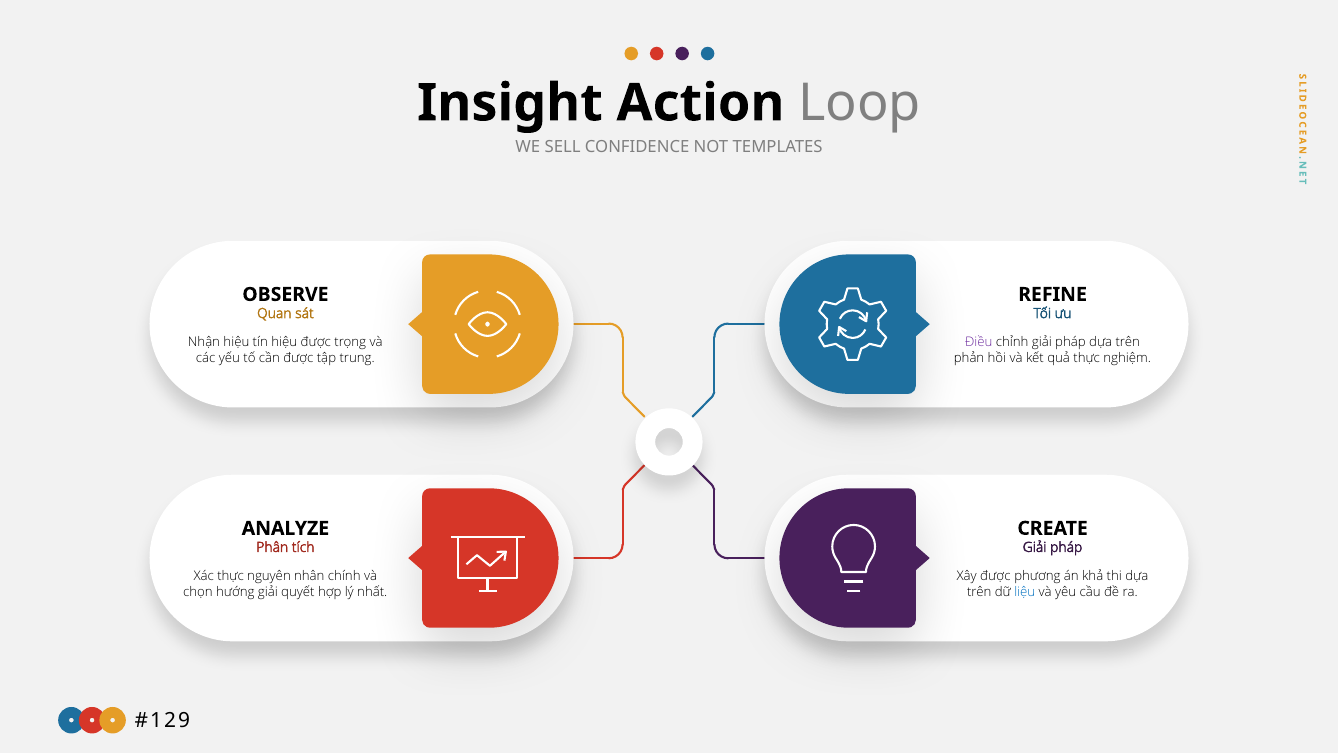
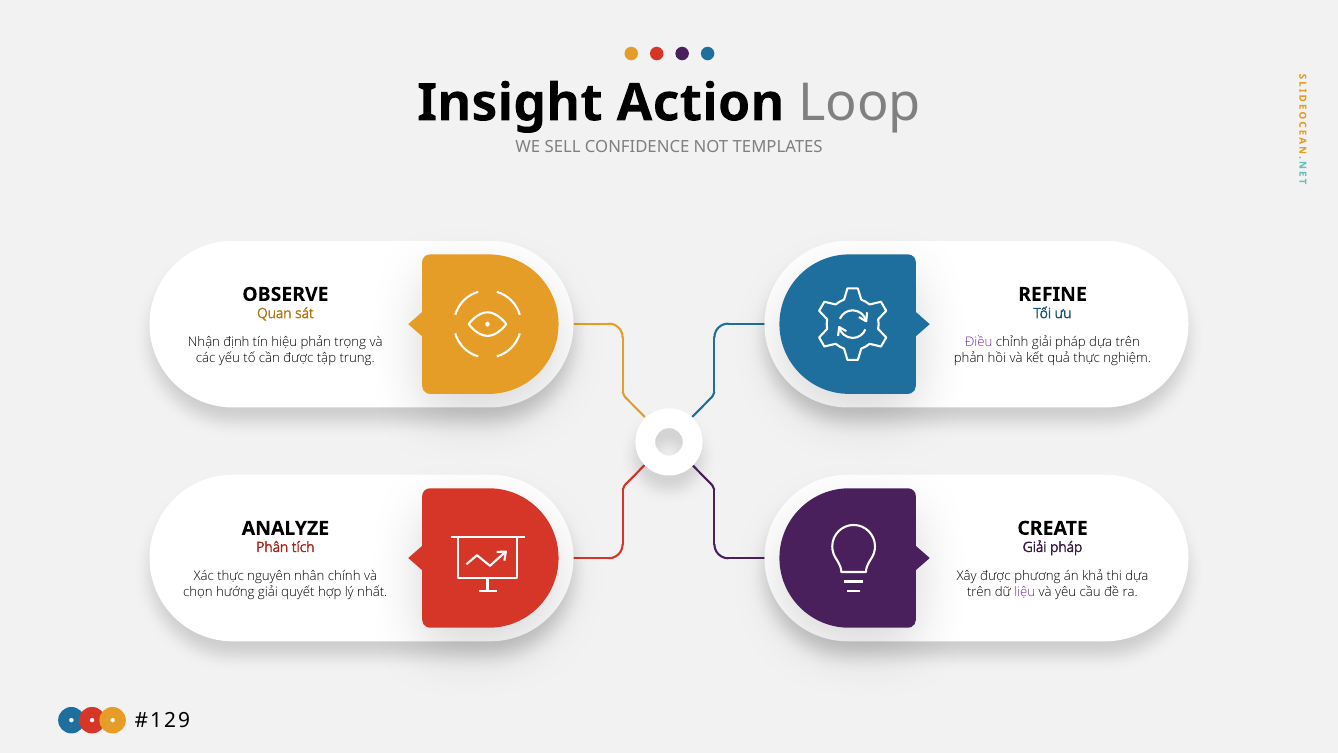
Nhận hiệu: hiệu -> định (236, 342)
hiệu được: được -> phản (316, 342)
liệu colour: blue -> purple (1025, 591)
